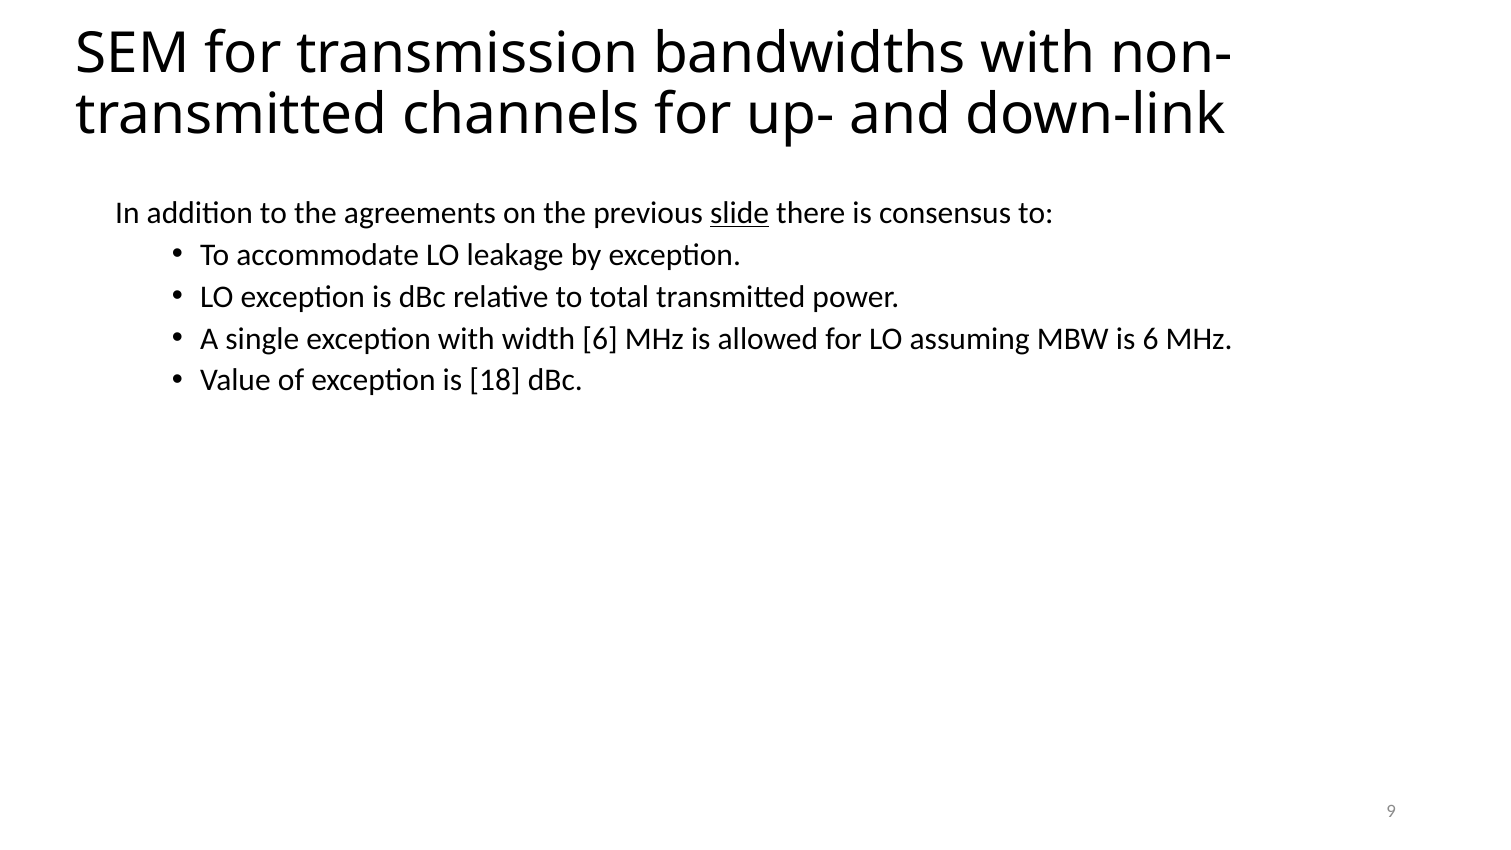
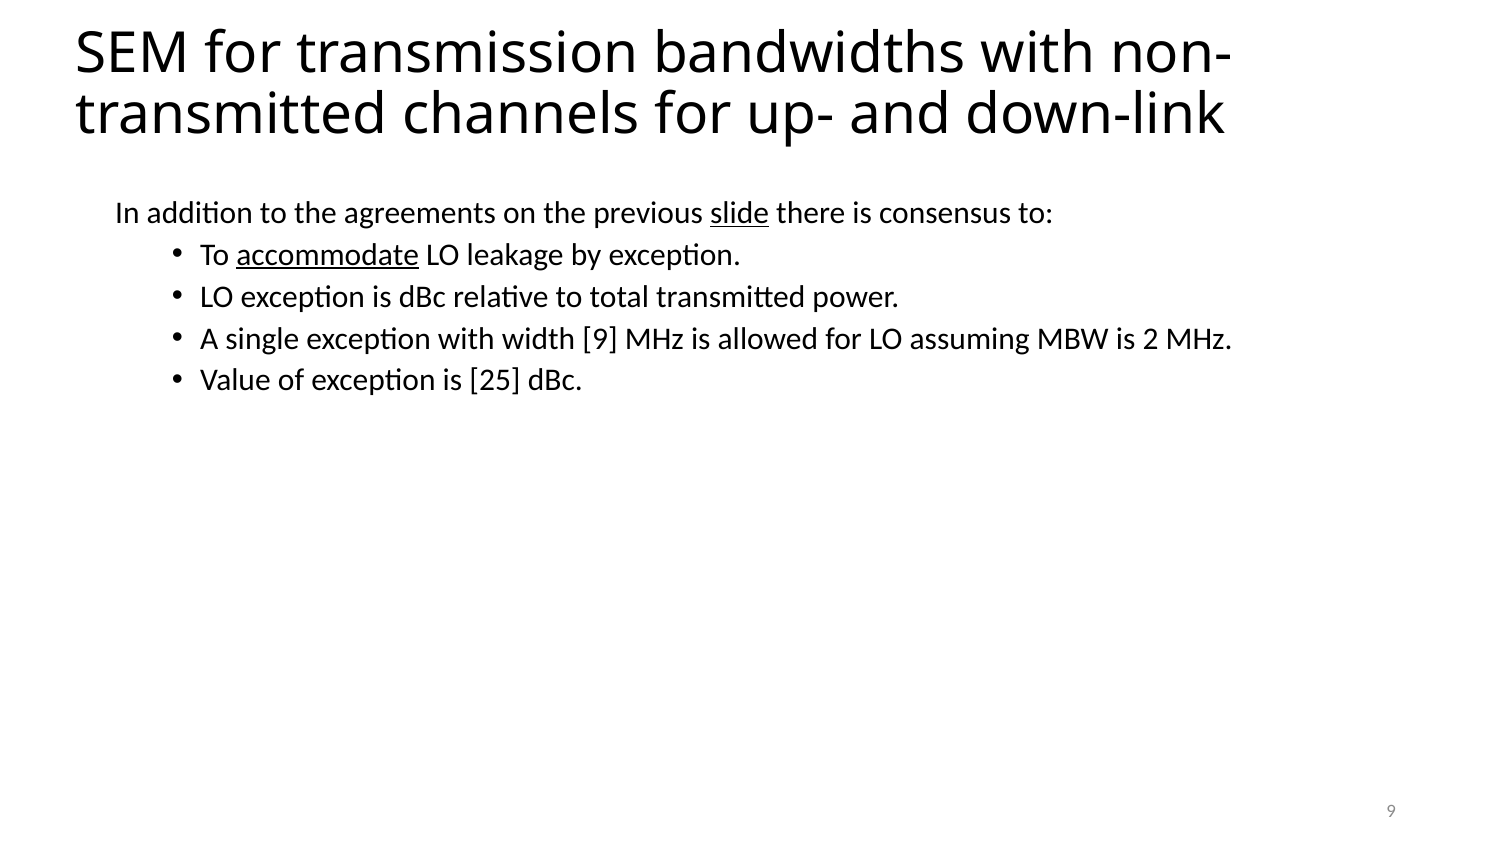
accommodate underline: none -> present (328, 255)
width 6: 6 -> 9 (600, 339)
is 6: 6 -> 2 (1151, 339)
18: 18 -> 25 (495, 380)
